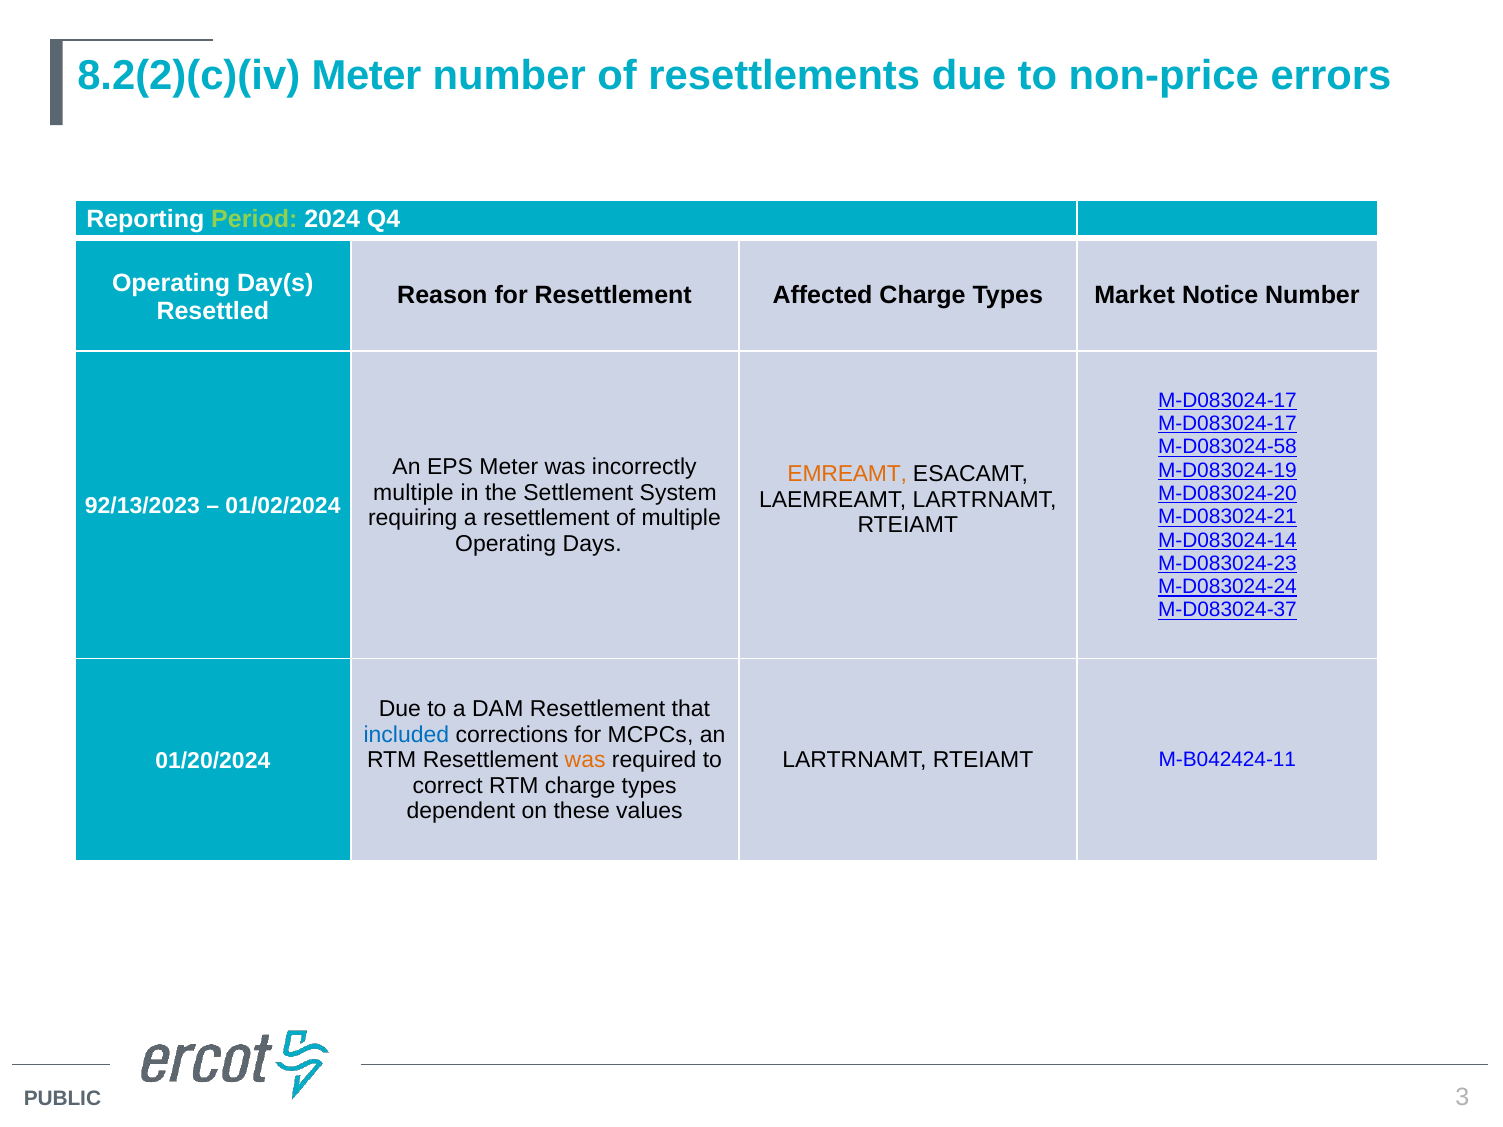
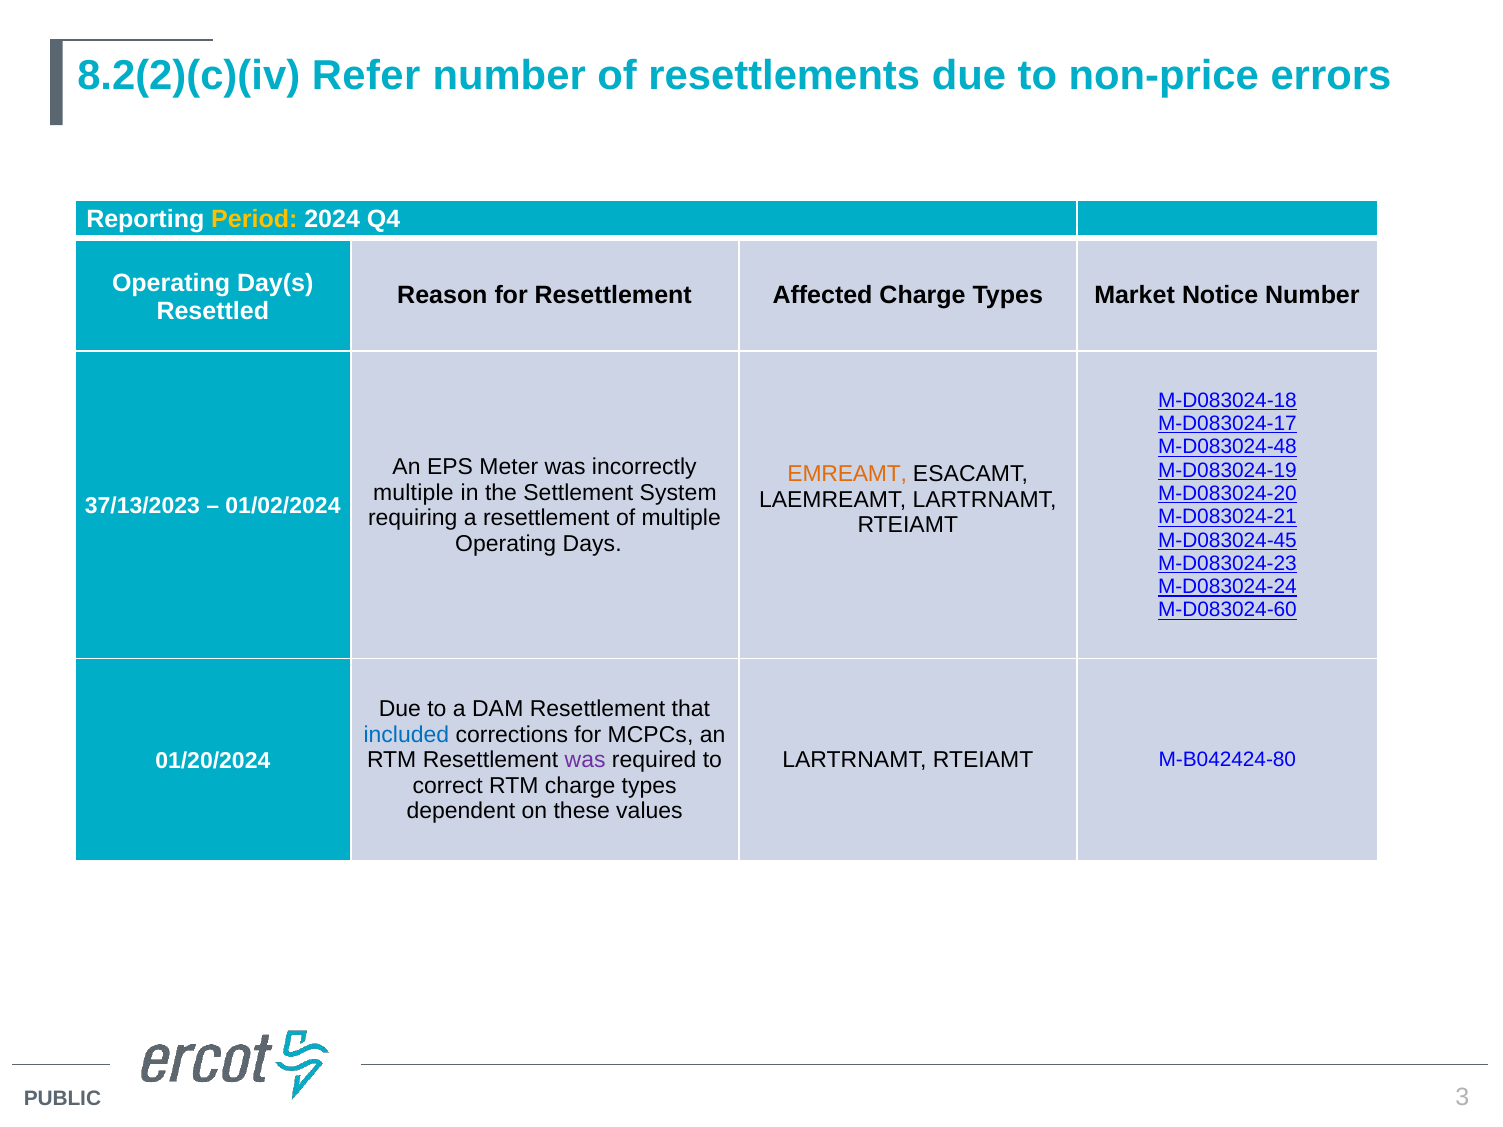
8.2(2)(c)(iv Meter: Meter -> Refer (366, 75)
Period colour: light green -> yellow (254, 220)
M-D083024-17: M-D083024-17 -> M-D083024-18 (1227, 400)
M-D083024-58: M-D083024-58 -> M-D083024-48 (1227, 447)
92/13/2023: 92/13/2023 -> 37/13/2023 (142, 506)
M-D083024-14: M-D083024-14 -> M-D083024-45 (1227, 540)
M-D083024-37: M-D083024-37 -> M-D083024-60 (1227, 610)
was colour: orange -> purple (585, 760)
M-B042424-11: M-B042424-11 -> M-B042424-80 (1227, 760)
